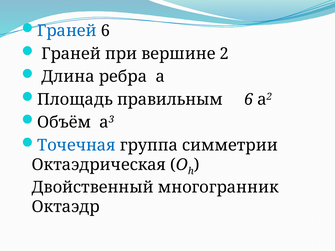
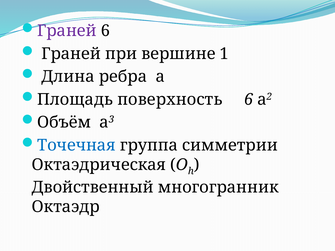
Граней colour: blue -> purple (67, 31)
вершине 2: 2 -> 1 (224, 54)
правильным: правильным -> поверхность (170, 100)
